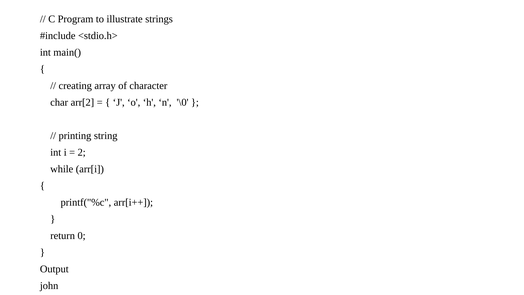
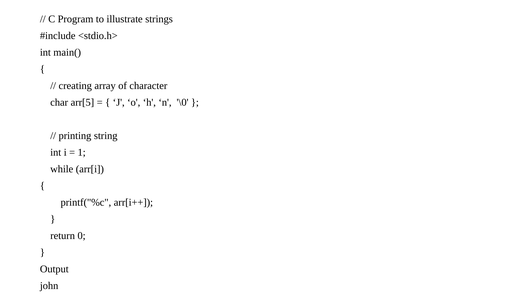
arr[2: arr[2 -> arr[5 (82, 102)
2: 2 -> 1 (82, 152)
